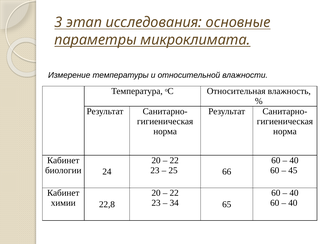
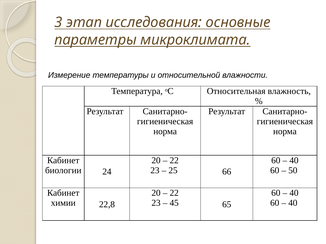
45: 45 -> 50 (293, 171)
34: 34 -> 45 (174, 203)
